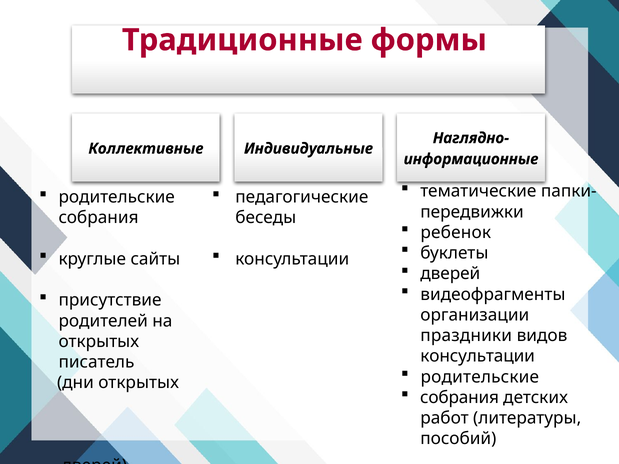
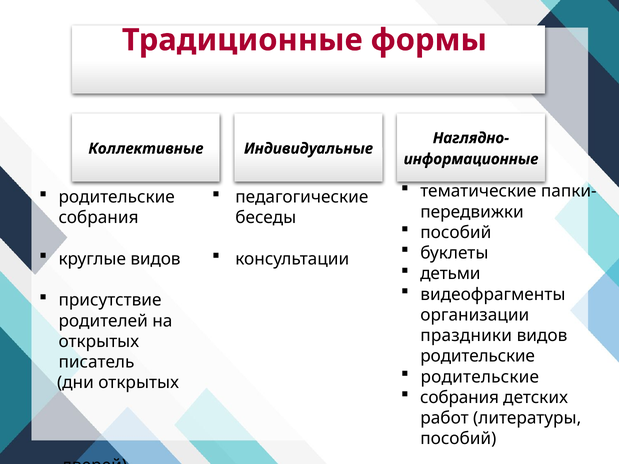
ребенок: ребенок -> пособий (456, 233)
круглые сайты: сайты -> видов (155, 259)
дверей: дверей -> детьми (450, 274)
консультации: консультации -> родительские (478, 356)
